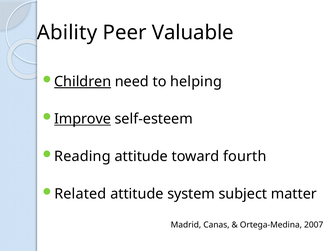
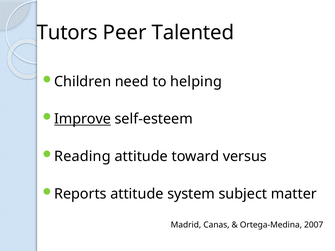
Ability: Ability -> Tutors (67, 33)
Valuable: Valuable -> Talented (193, 33)
Children underline: present -> none (83, 82)
fourth: fourth -> versus (245, 157)
Related: Related -> Reports (80, 194)
